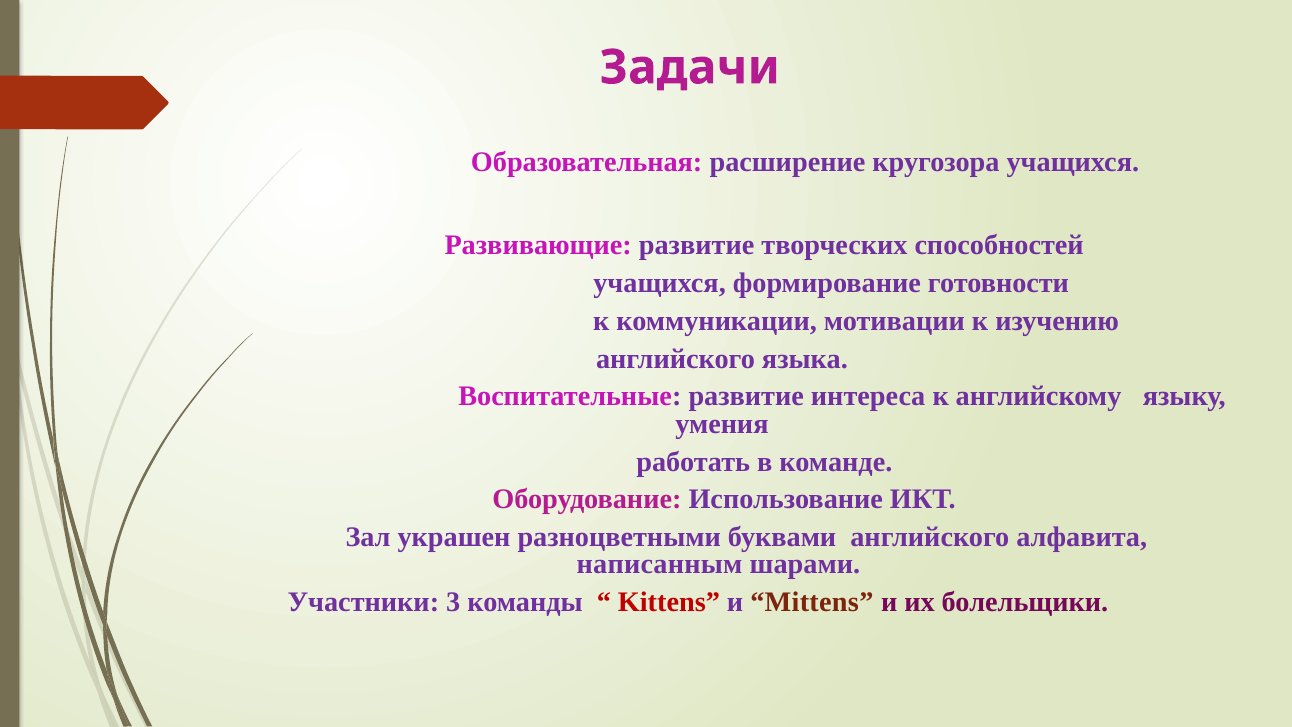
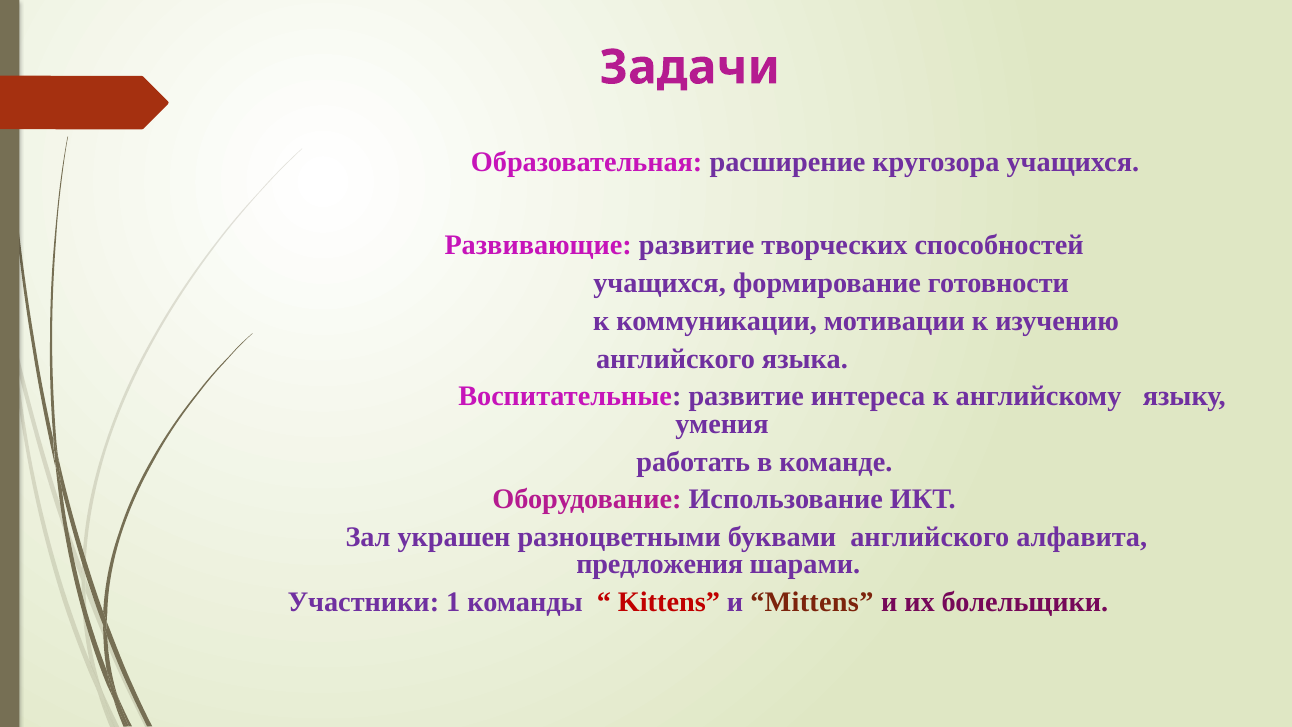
написанным: написанным -> предложения (660, 564)
3: 3 -> 1 (453, 602)
